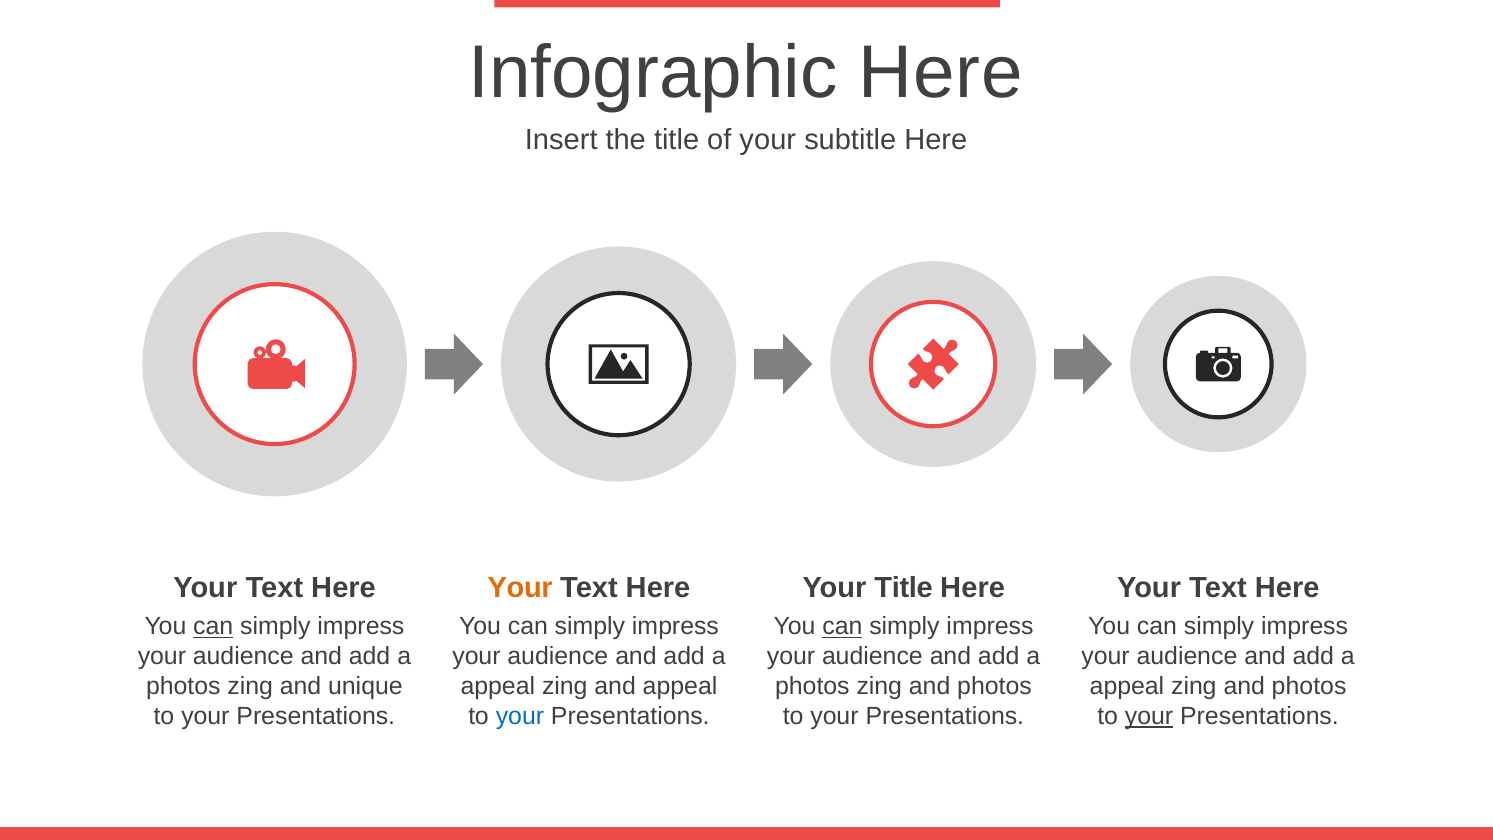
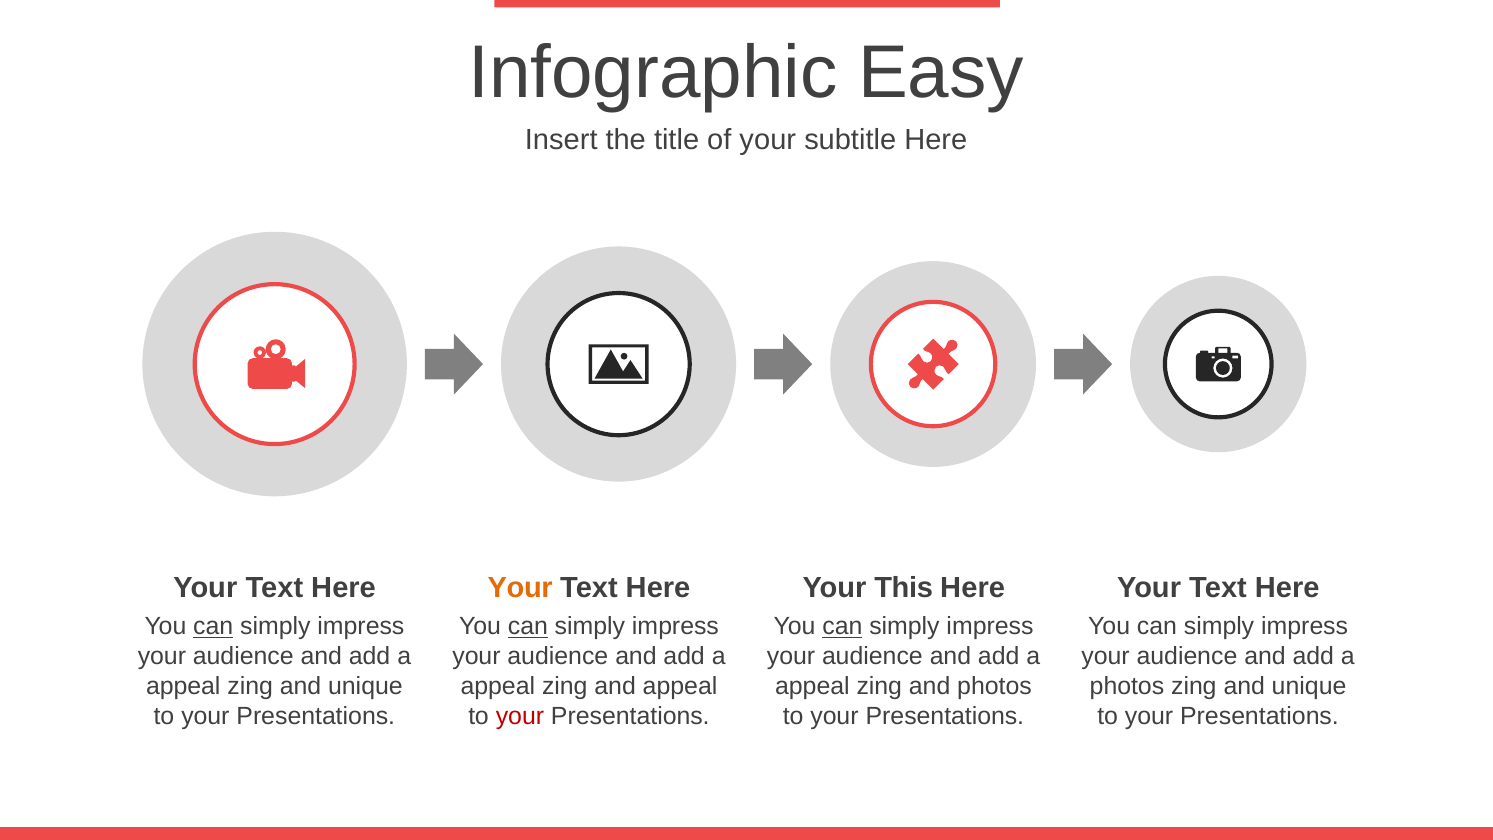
Infographic Here: Here -> Easy (941, 72)
Your Title: Title -> This (904, 588)
can underline: none -> present (528, 627)
photos: photos -> appeal (183, 686)
photos: photos -> appeal (812, 686)
appeal: appeal -> photos (1127, 686)
photos: photos -> unique (1309, 686)
your colour: blue -> red (520, 716)
your underline: present -> none (1149, 716)
